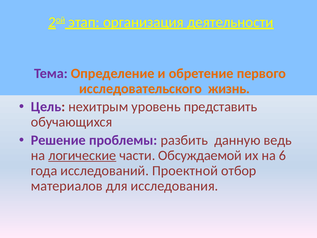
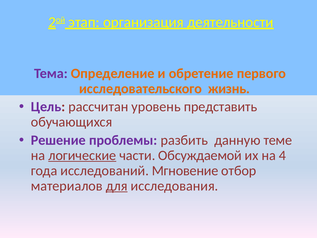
нехитрым: нехитрым -> рассчитан (98, 107)
ведь: ведь -> теме (278, 140)
6: 6 -> 4 (283, 155)
Проектной: Проектной -> Мгновение (185, 170)
для underline: none -> present (117, 186)
